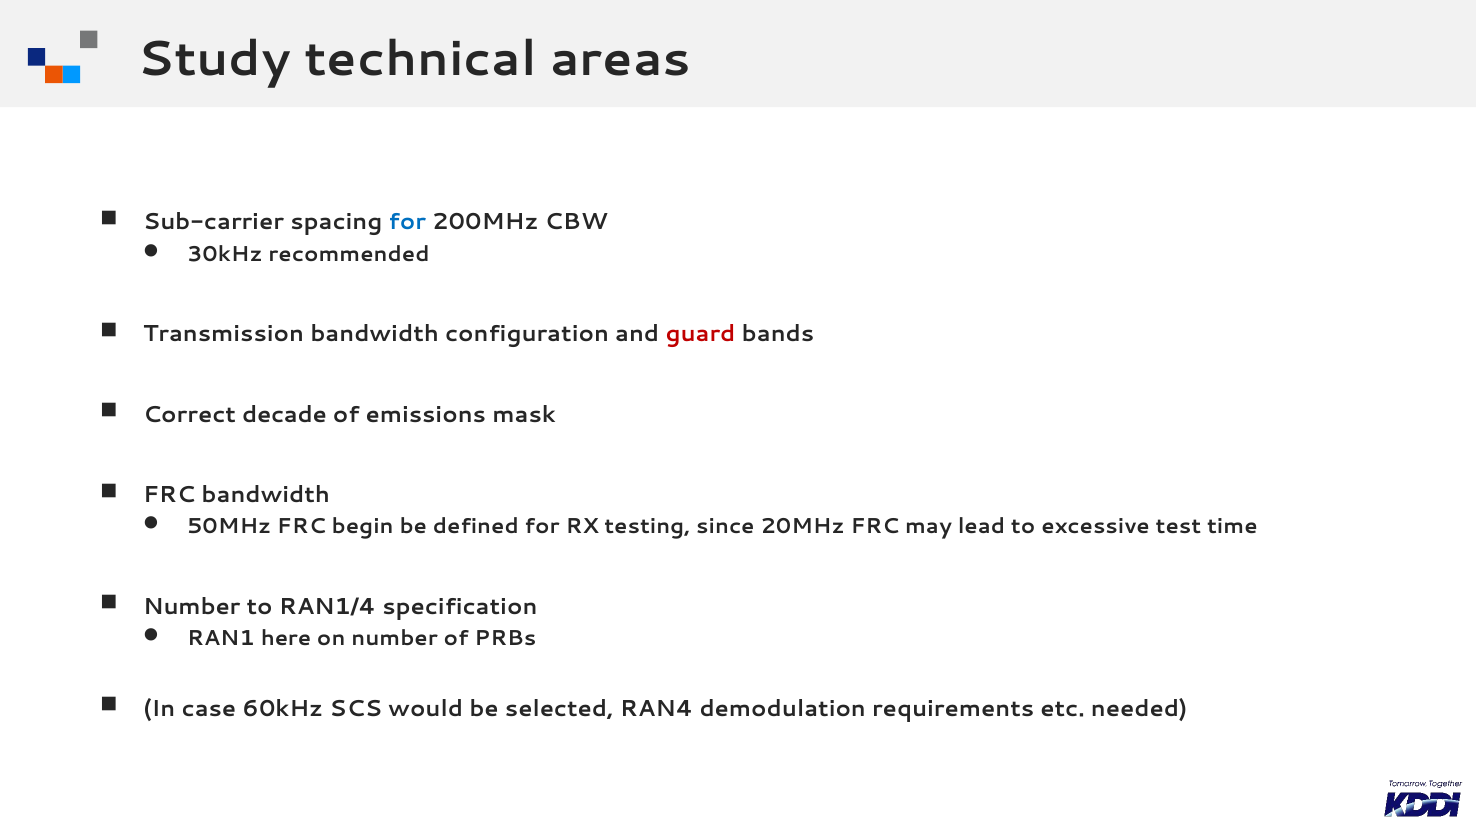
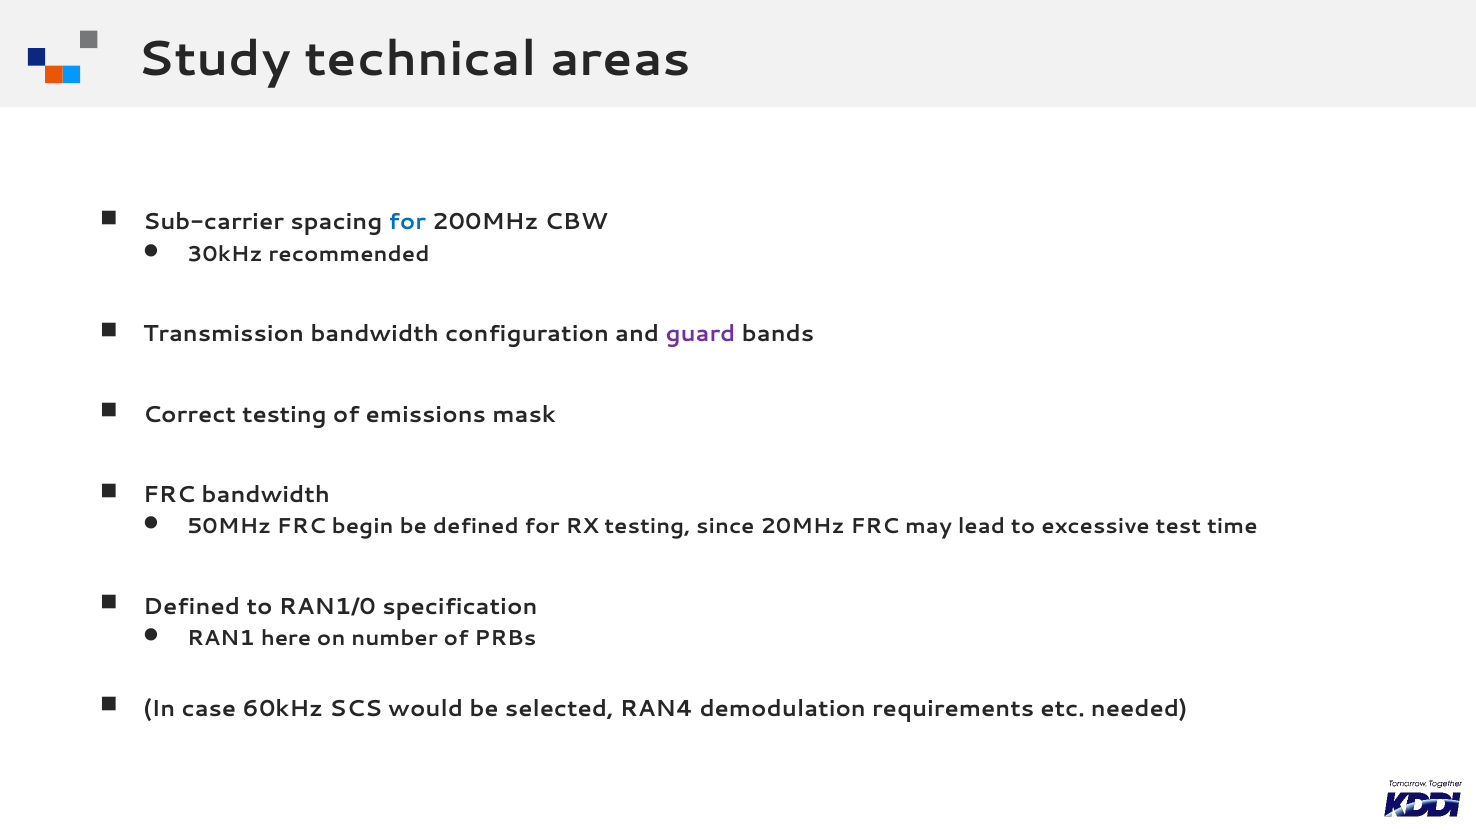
guard colour: red -> purple (701, 334)
Correct decade: decade -> testing (284, 415)
Number: Number -> Defined (192, 607)
RAN1/4: RAN1/4 -> RAN1/0 (327, 607)
